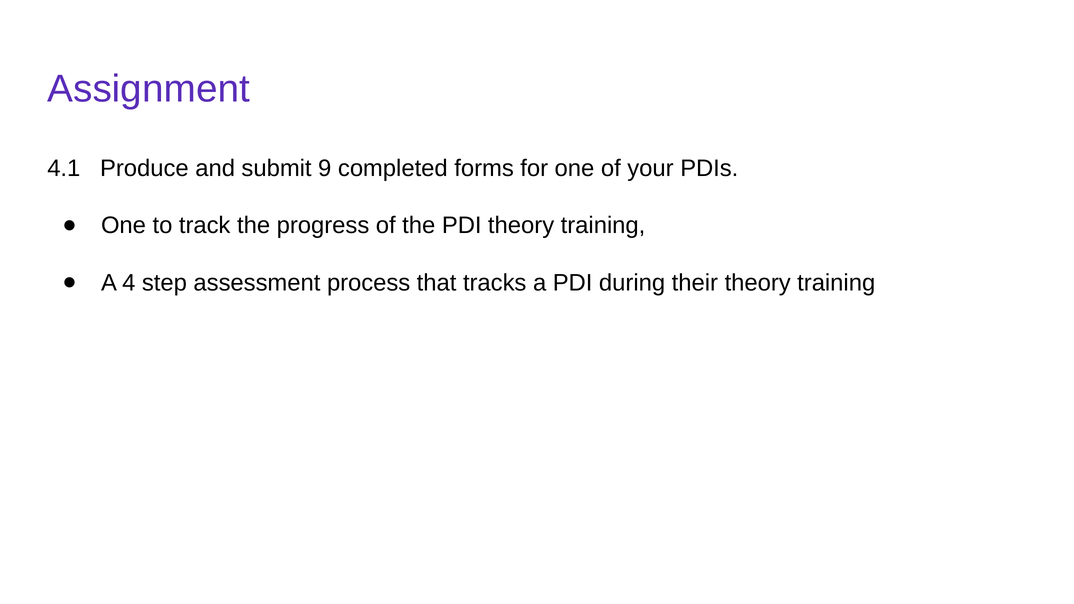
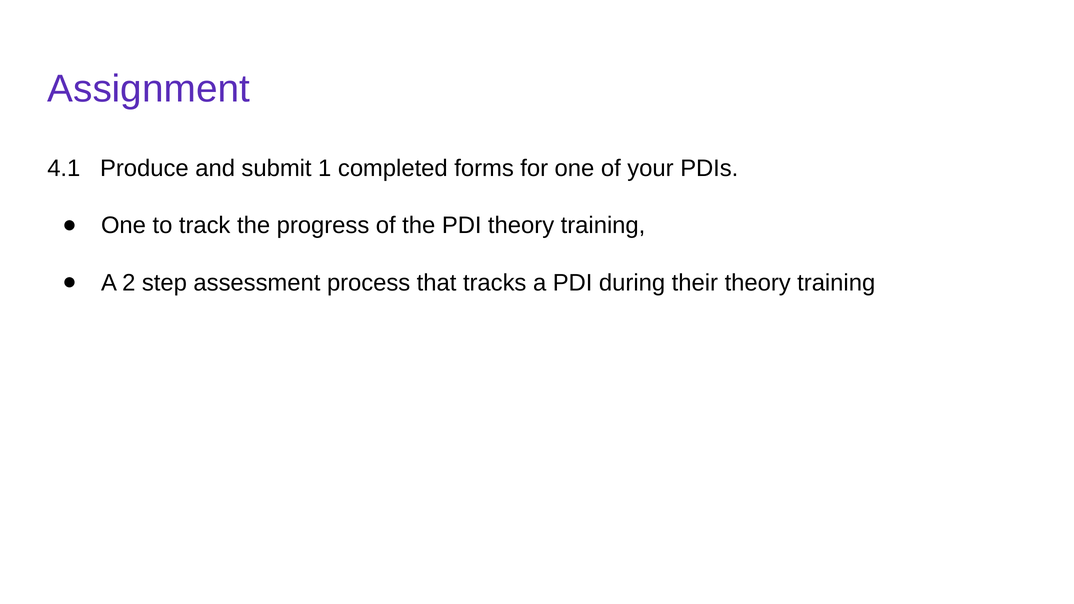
9: 9 -> 1 (325, 168)
4: 4 -> 2 (129, 283)
